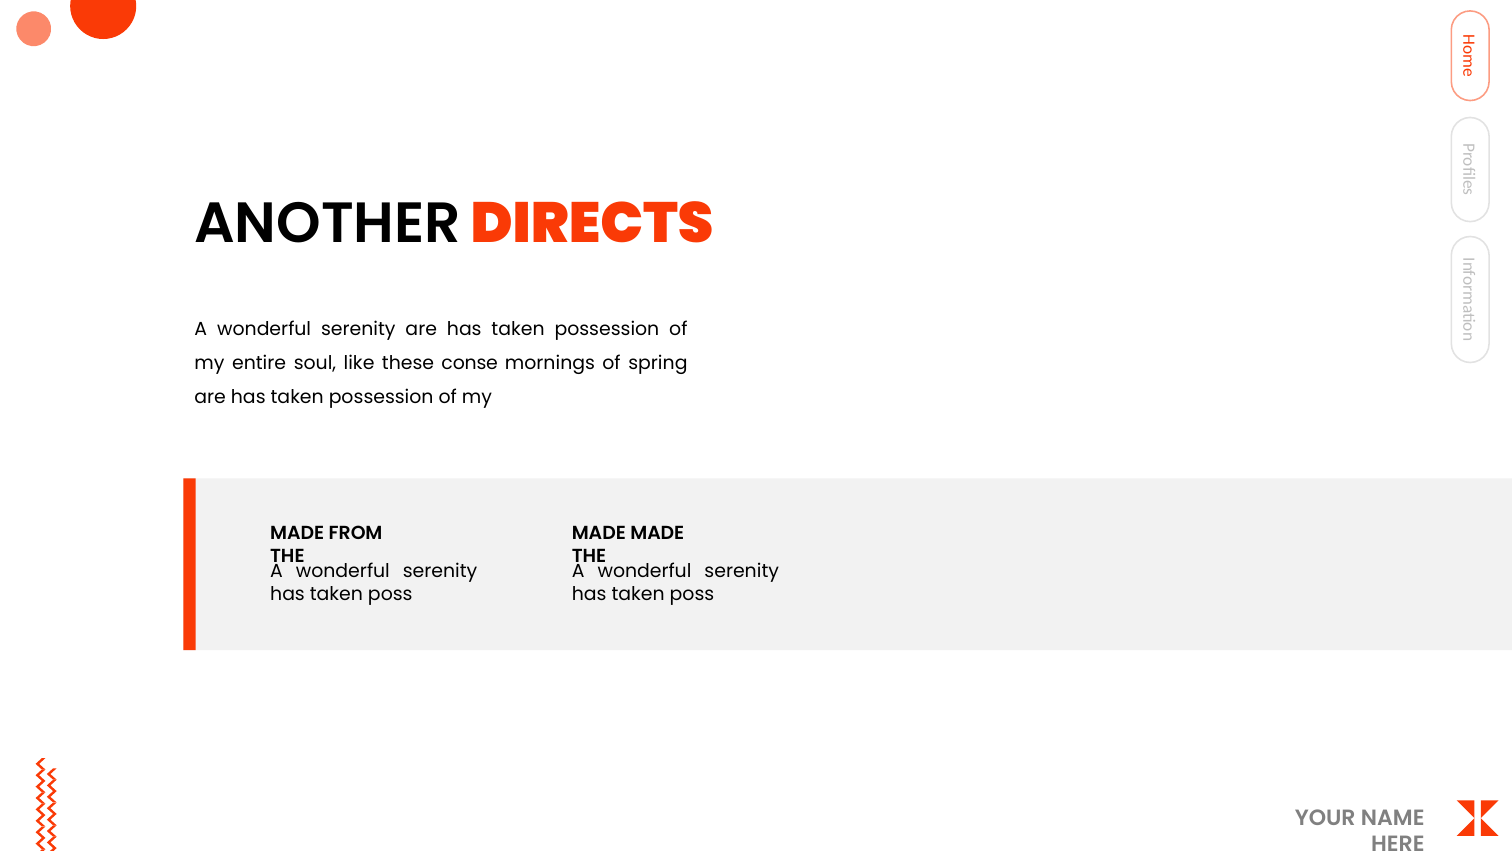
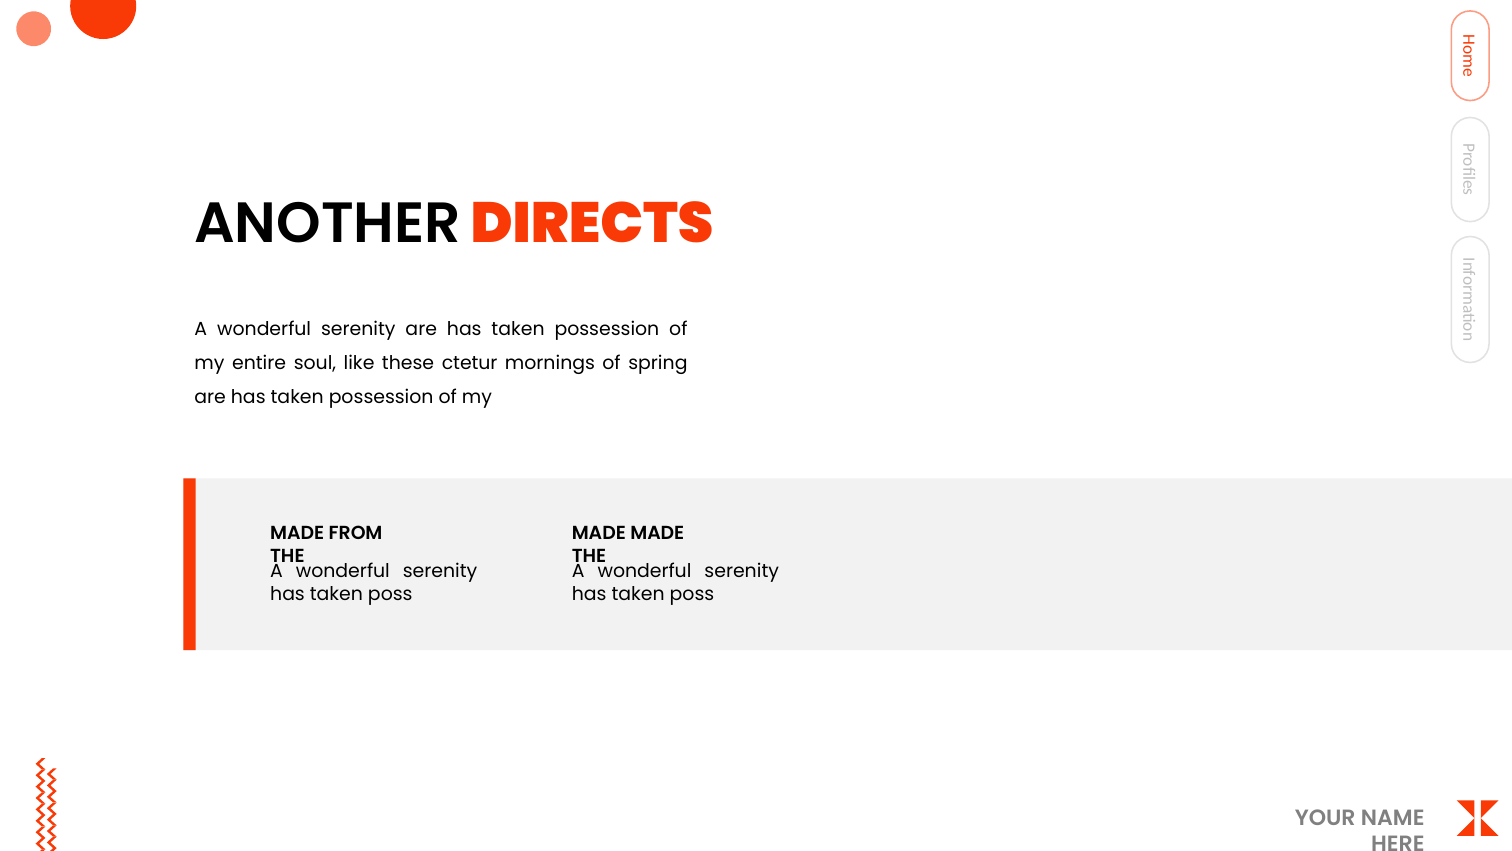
conse: conse -> ctetur (470, 363)
